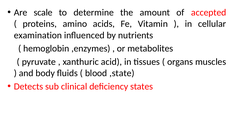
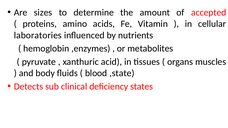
scale: scale -> sizes (43, 12)
examination: examination -> laboratories (38, 35)
